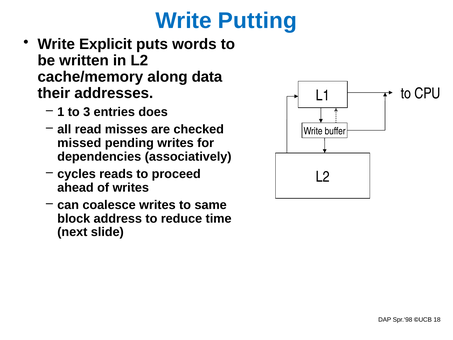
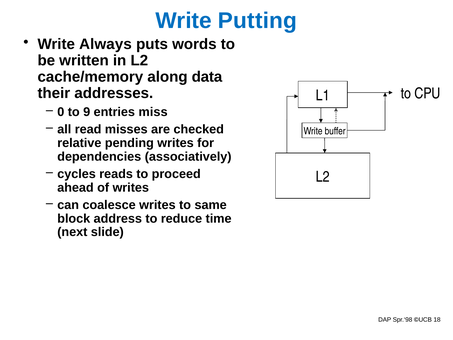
Explicit: Explicit -> Always (105, 44)
1: 1 -> 0 (61, 112)
3: 3 -> 9 (87, 112)
does: does -> miss (153, 112)
missed: missed -> relative (79, 143)
